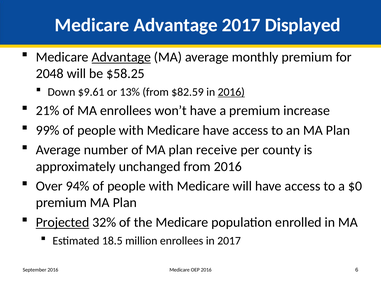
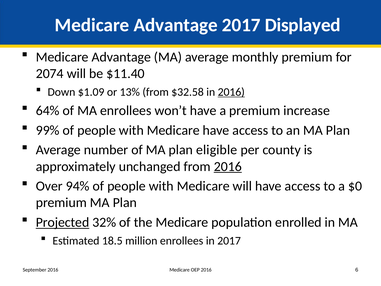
Advantage underline: present -> none (121, 57)
2048: 2048 -> 2074 (50, 74)
$58.25: $58.25 -> $11.40 (126, 74)
$9.61: $9.61 -> $1.09 (91, 92)
$82.59: $82.59 -> $32.58 (188, 92)
21%: 21% -> 64% (48, 110)
receive: receive -> eligible (217, 150)
2016 underline: none -> present (228, 166)
